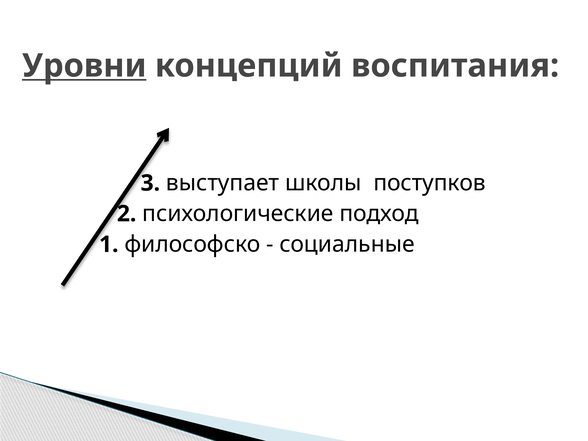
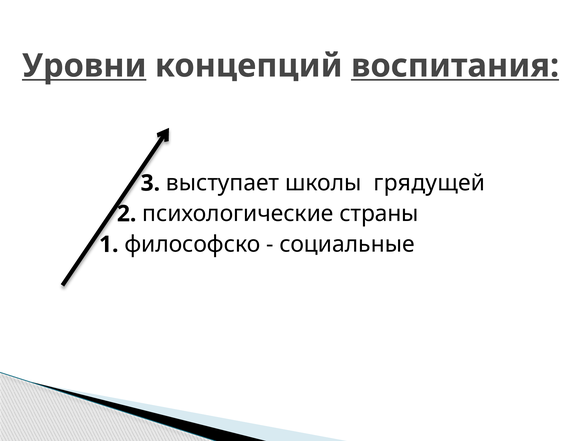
воспитания underline: none -> present (455, 66)
поступков: поступков -> грядущей (429, 183)
подход: подход -> страны (379, 214)
